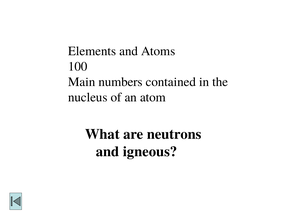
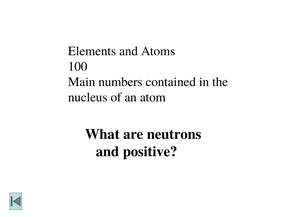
igneous: igneous -> positive (150, 152)
